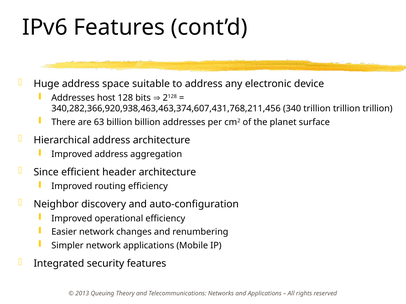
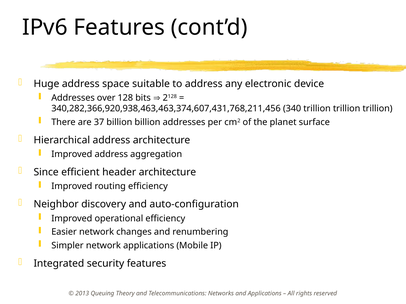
host: host -> over (106, 98)
63: 63 -> 37 (99, 122)
